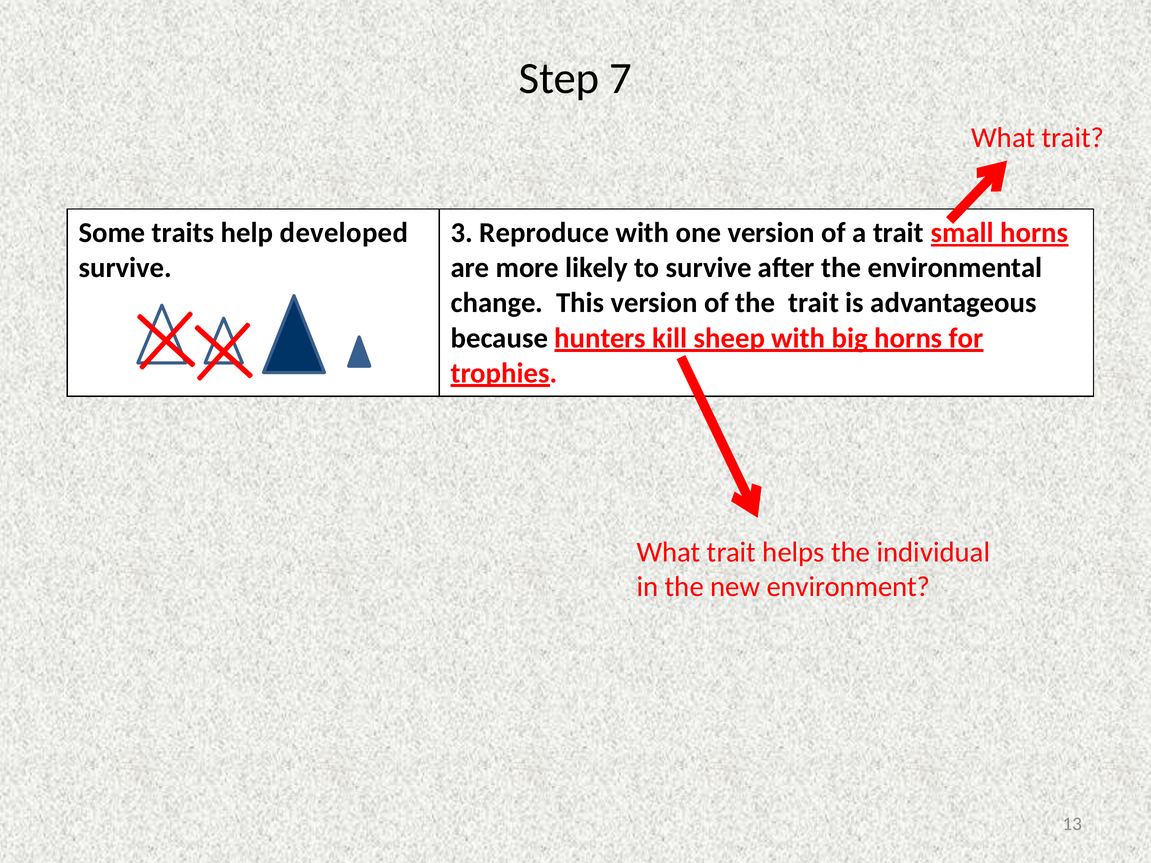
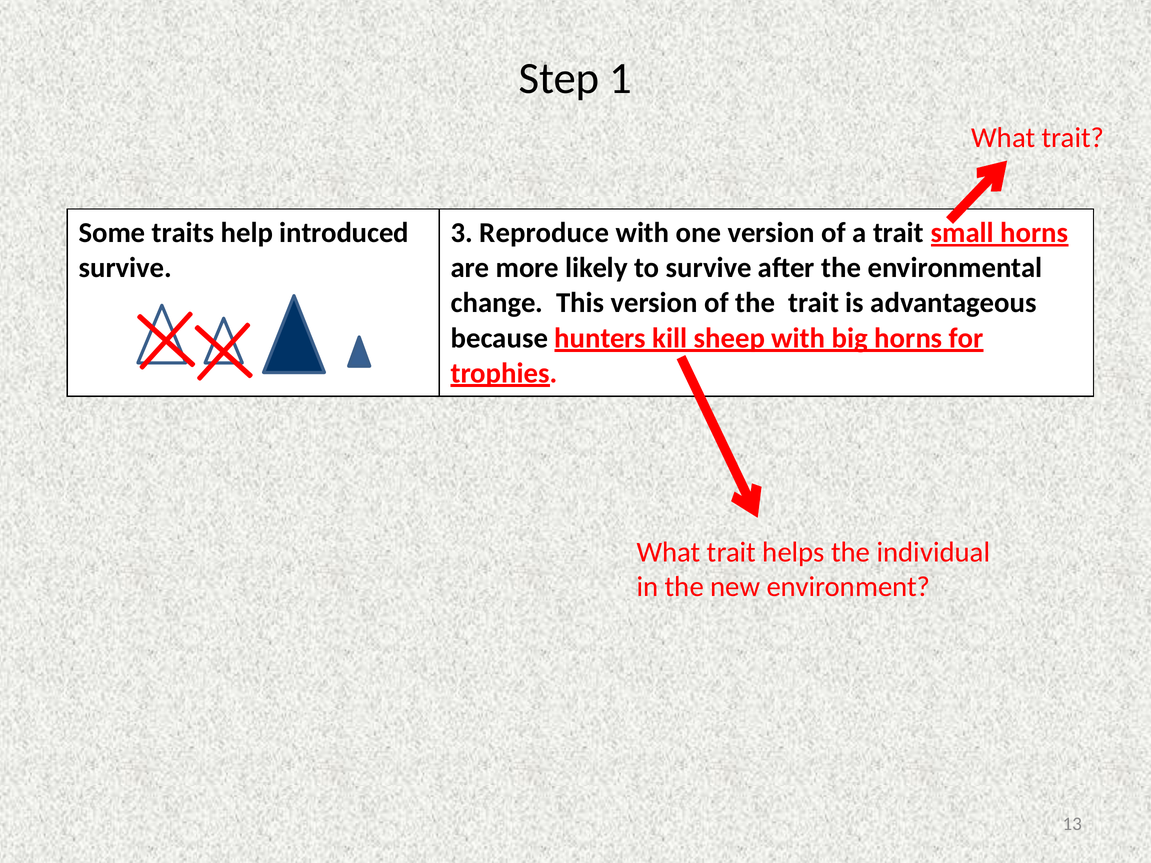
7: 7 -> 1 (621, 79)
developed: developed -> introduced (344, 233)
